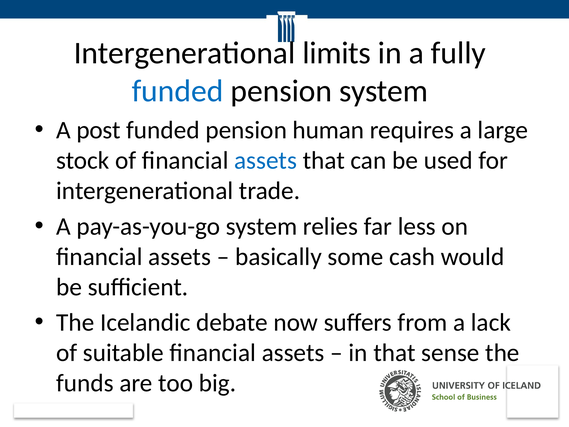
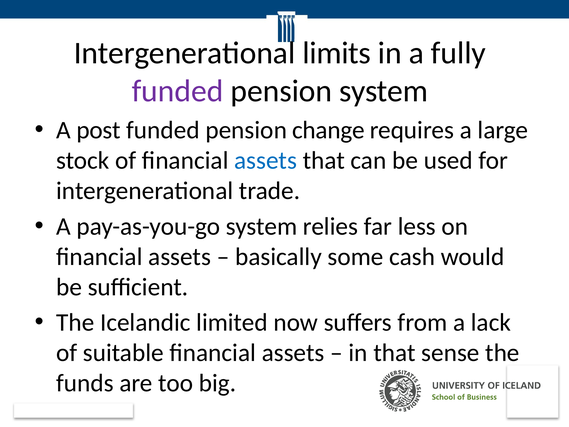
funded colour: blue -> purple (178, 91)
human: human -> change (328, 130)
debate: debate -> limited (232, 322)
